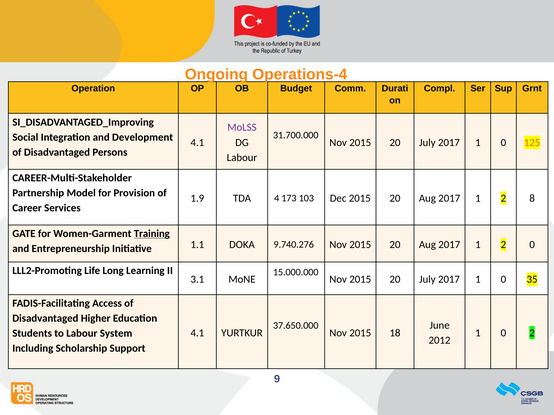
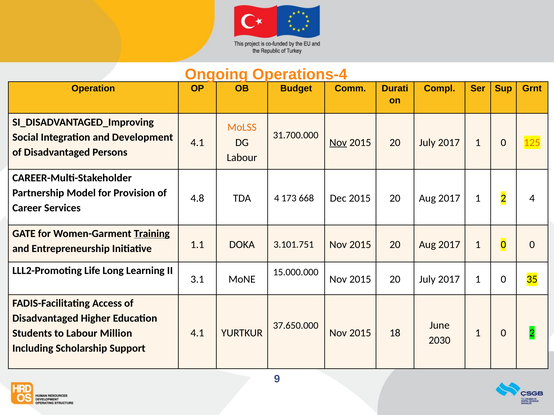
MoLSS colour: purple -> orange (242, 128)
Nov underline: none -> present (338, 143)
1.9: 1.9 -> 4.8 (197, 198)
103: 103 -> 668 (306, 198)
2 8: 8 -> 4 (532, 198)
9.740.276: 9.740.276 -> 3.101.751 (294, 245)
2: 2 -> 0 (503, 245)
System: System -> Million (116, 334)
2012: 2012 -> 2030 (440, 341)
